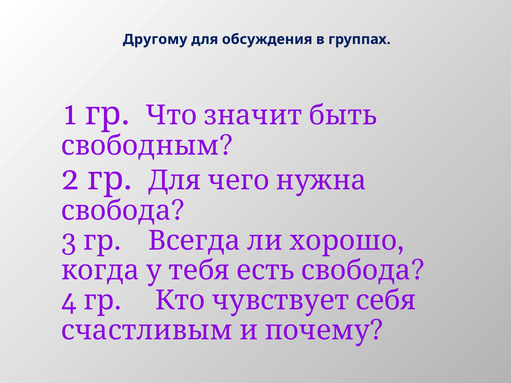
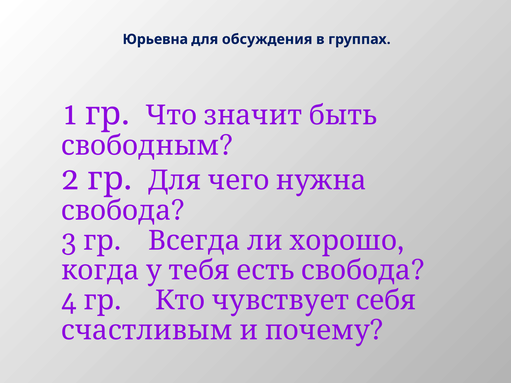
Другому: Другому -> Юрьевна (155, 39)
